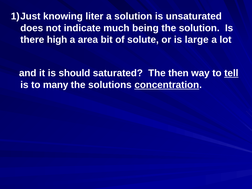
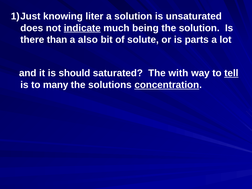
indicate underline: none -> present (82, 28)
high: high -> than (57, 40)
area: area -> also (88, 40)
large: large -> parts (197, 40)
then: then -> with (178, 73)
